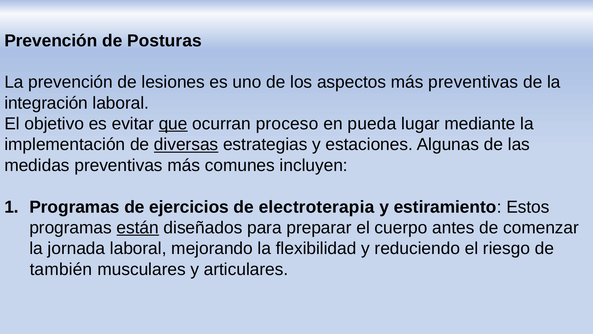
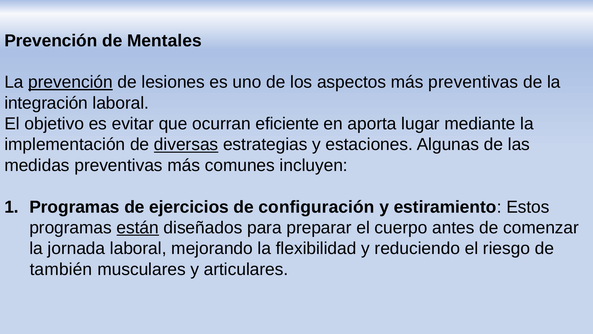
Posturas: Posturas -> Mentales (164, 41)
prevención underline: none -> present (71, 82)
que underline: present -> none (173, 124)
proceso: proceso -> eficiente (287, 124)
pueda: pueda -> aporta (372, 124)
electroterapia: electroterapia -> configuración (317, 207)
